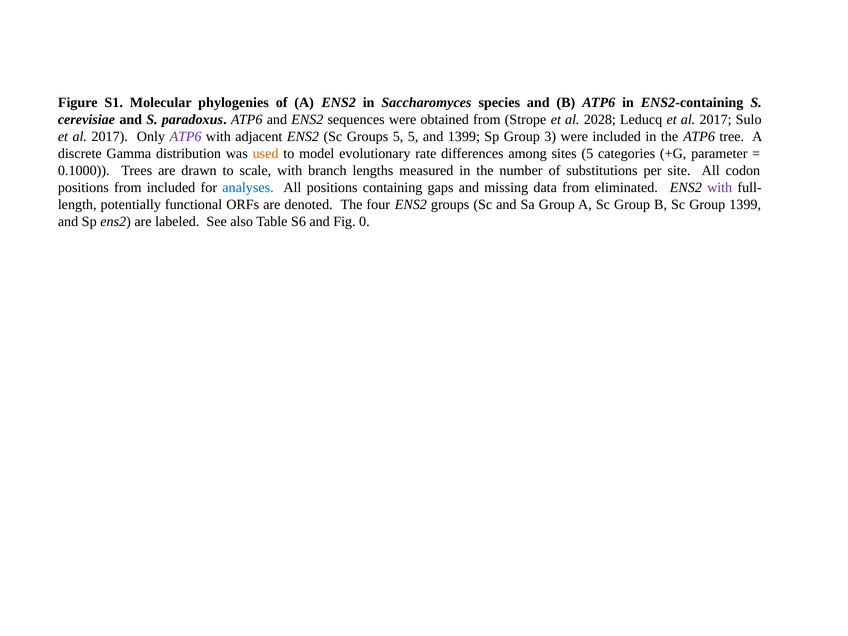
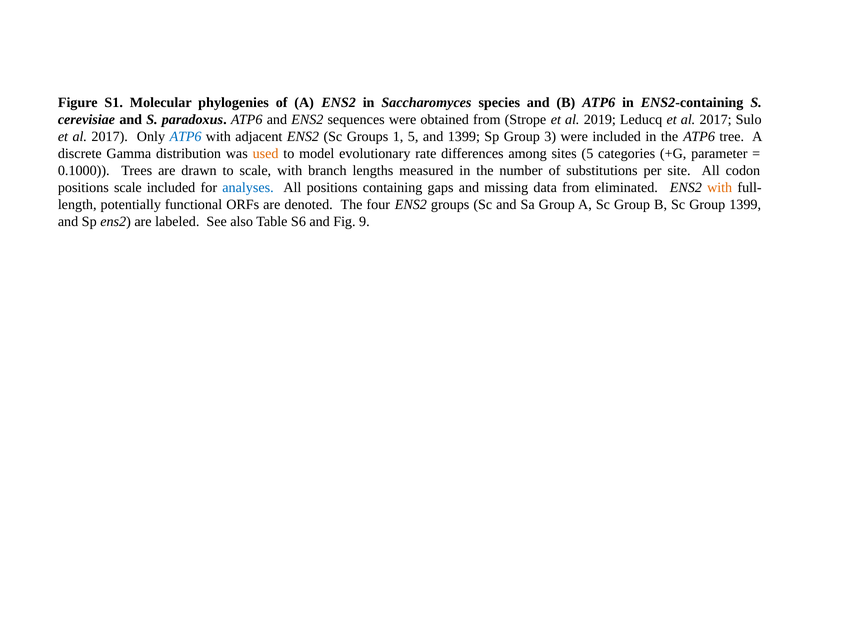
2028: 2028 -> 2019 (600, 120)
ATP6 colour: purple -> blue (186, 137)
Groups 5: 5 -> 1 (398, 137)
positions from: from -> scale (128, 188)
with colour: purple -> orange (720, 188)
0: 0 -> 9 (364, 221)
